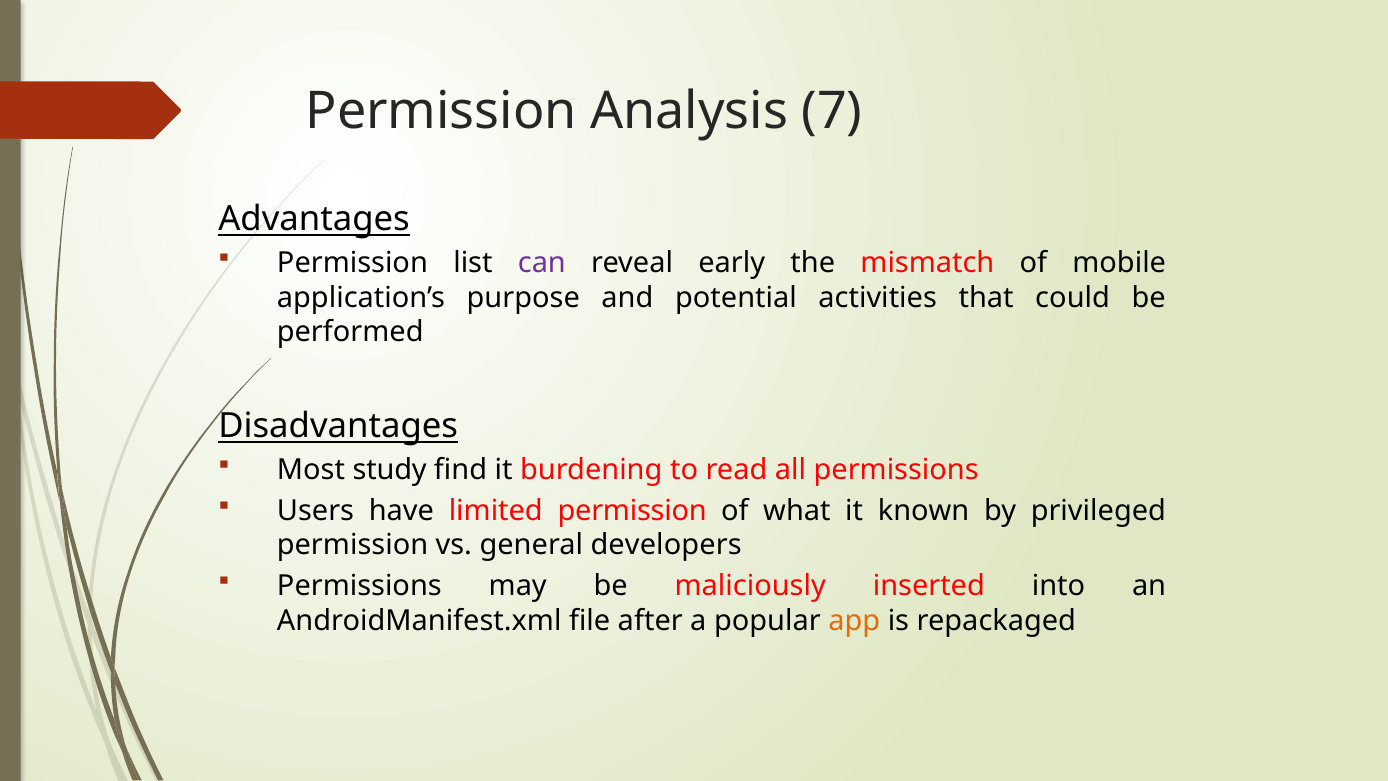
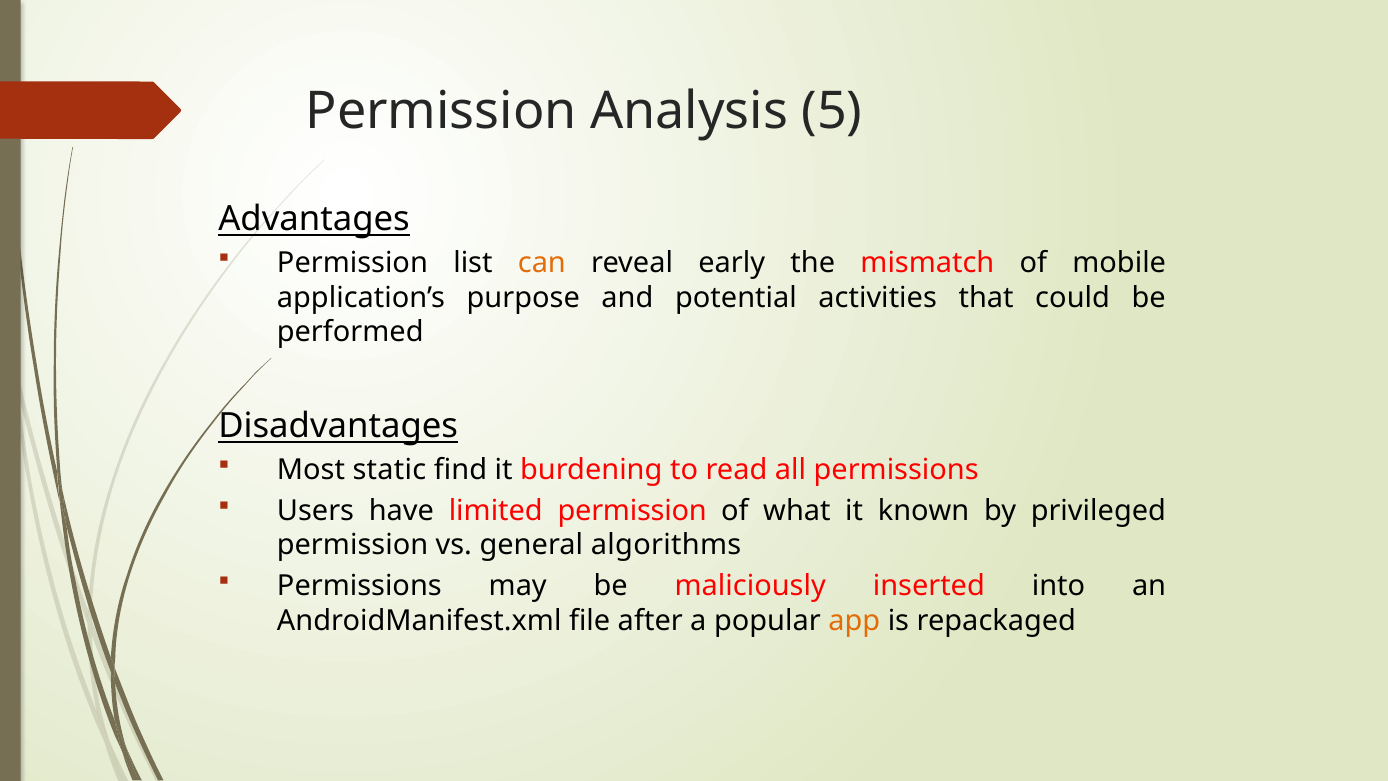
7: 7 -> 5 (832, 111)
can colour: purple -> orange (542, 263)
study: study -> static (389, 470)
developers: developers -> algorithms (666, 545)
